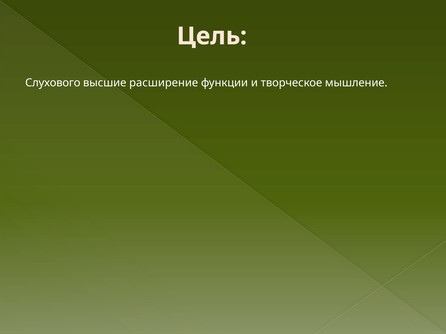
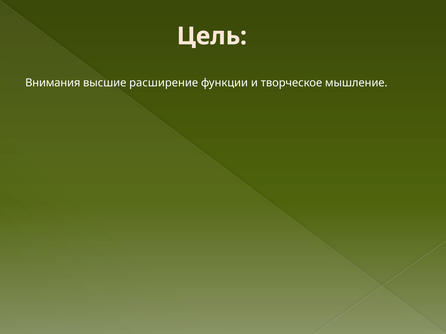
Слухового: Слухового -> Внимания (53, 83)
